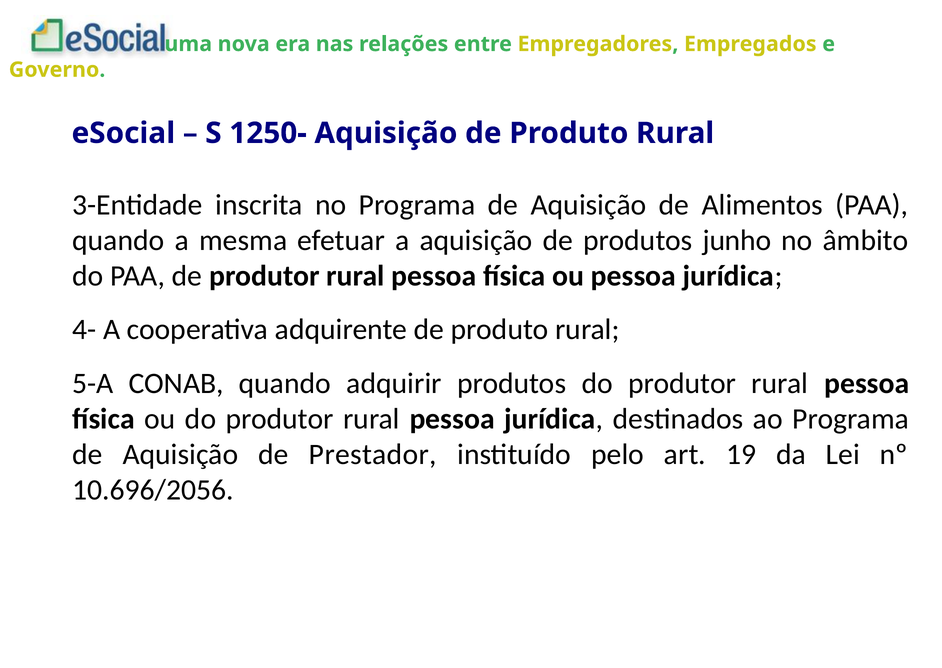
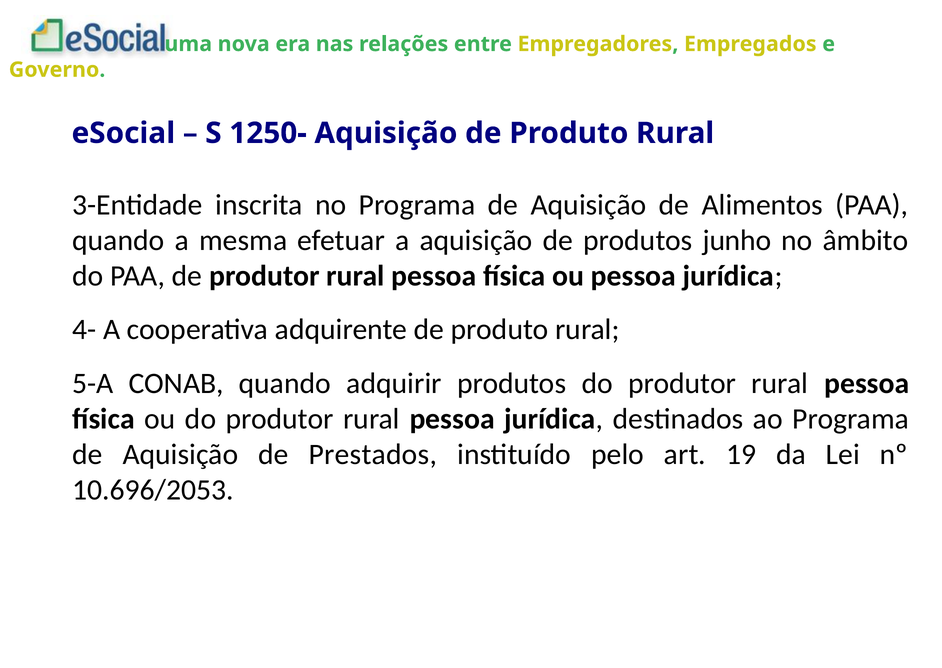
Prestador: Prestador -> Prestados (373, 455)
10.696/2056: 10.696/2056 -> 10.696/2053 (153, 490)
